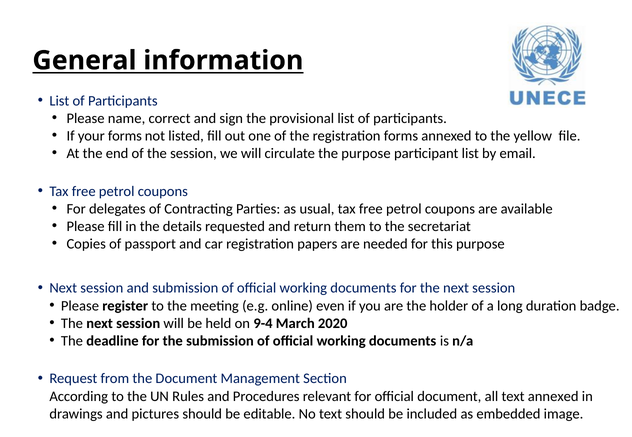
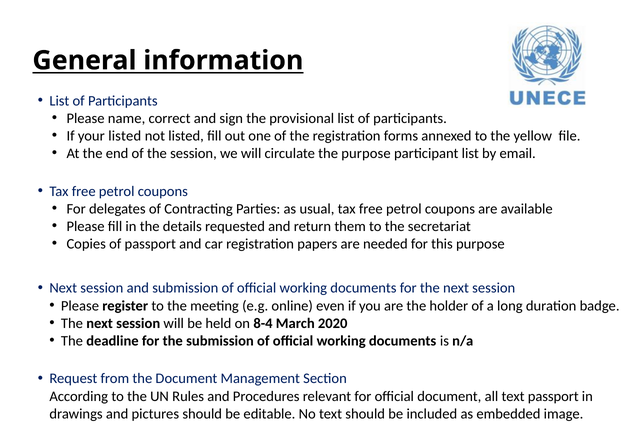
your forms: forms -> listed (125, 136)
9-4: 9-4 -> 8-4 (263, 324)
text annexed: annexed -> passport (553, 397)
